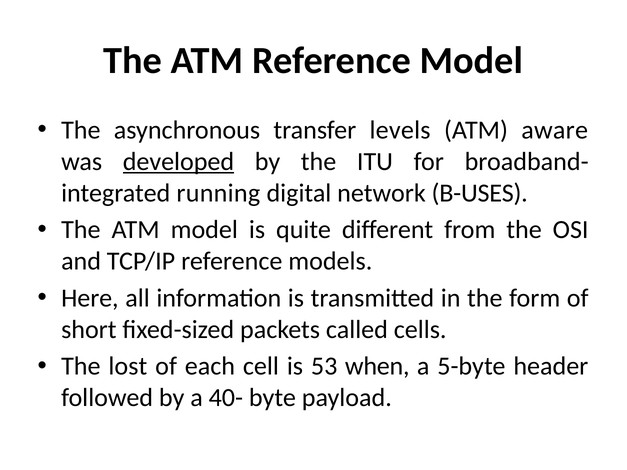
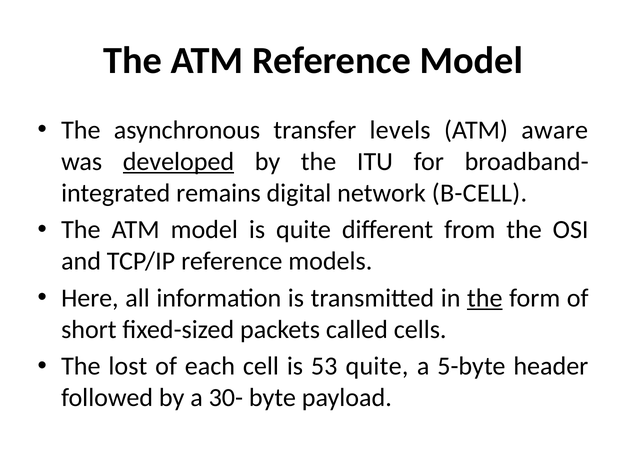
running: running -> remains (219, 193)
B-USES: B-USES -> B-CELL (479, 193)
the underline: none -> present (485, 298)
53 when: when -> quite (377, 367)
40-: 40- -> 30- (226, 398)
